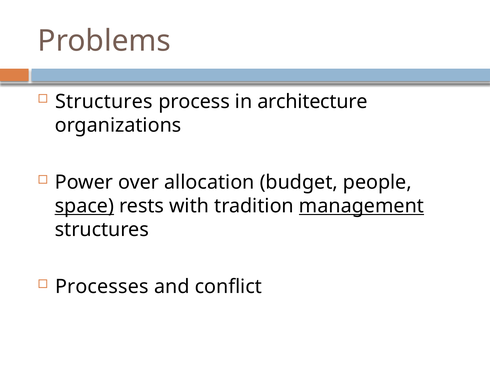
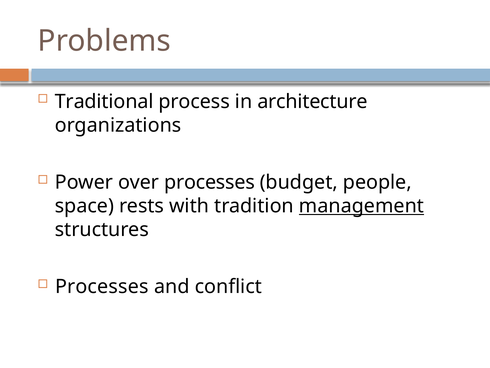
Structures: Structures -> Traditional (104, 101)
over allocation: allocation -> processes (209, 182)
space underline: present -> none (84, 206)
